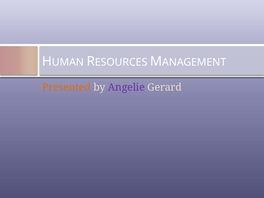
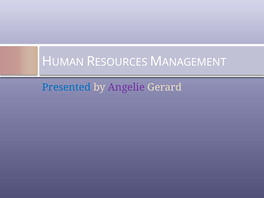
Presented colour: orange -> blue (66, 87)
